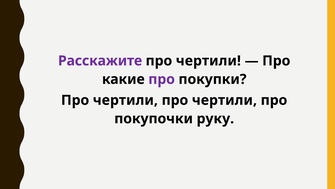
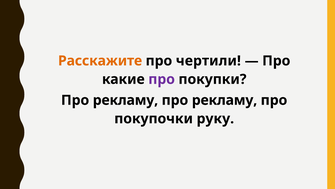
Расскажите colour: purple -> orange (100, 61)
чертили: чертили -> рекламу (125, 100)
чертили: чертили -> рекламу (224, 100)
